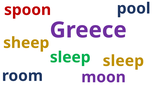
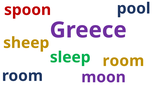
sleep: sleep -> room (123, 61)
